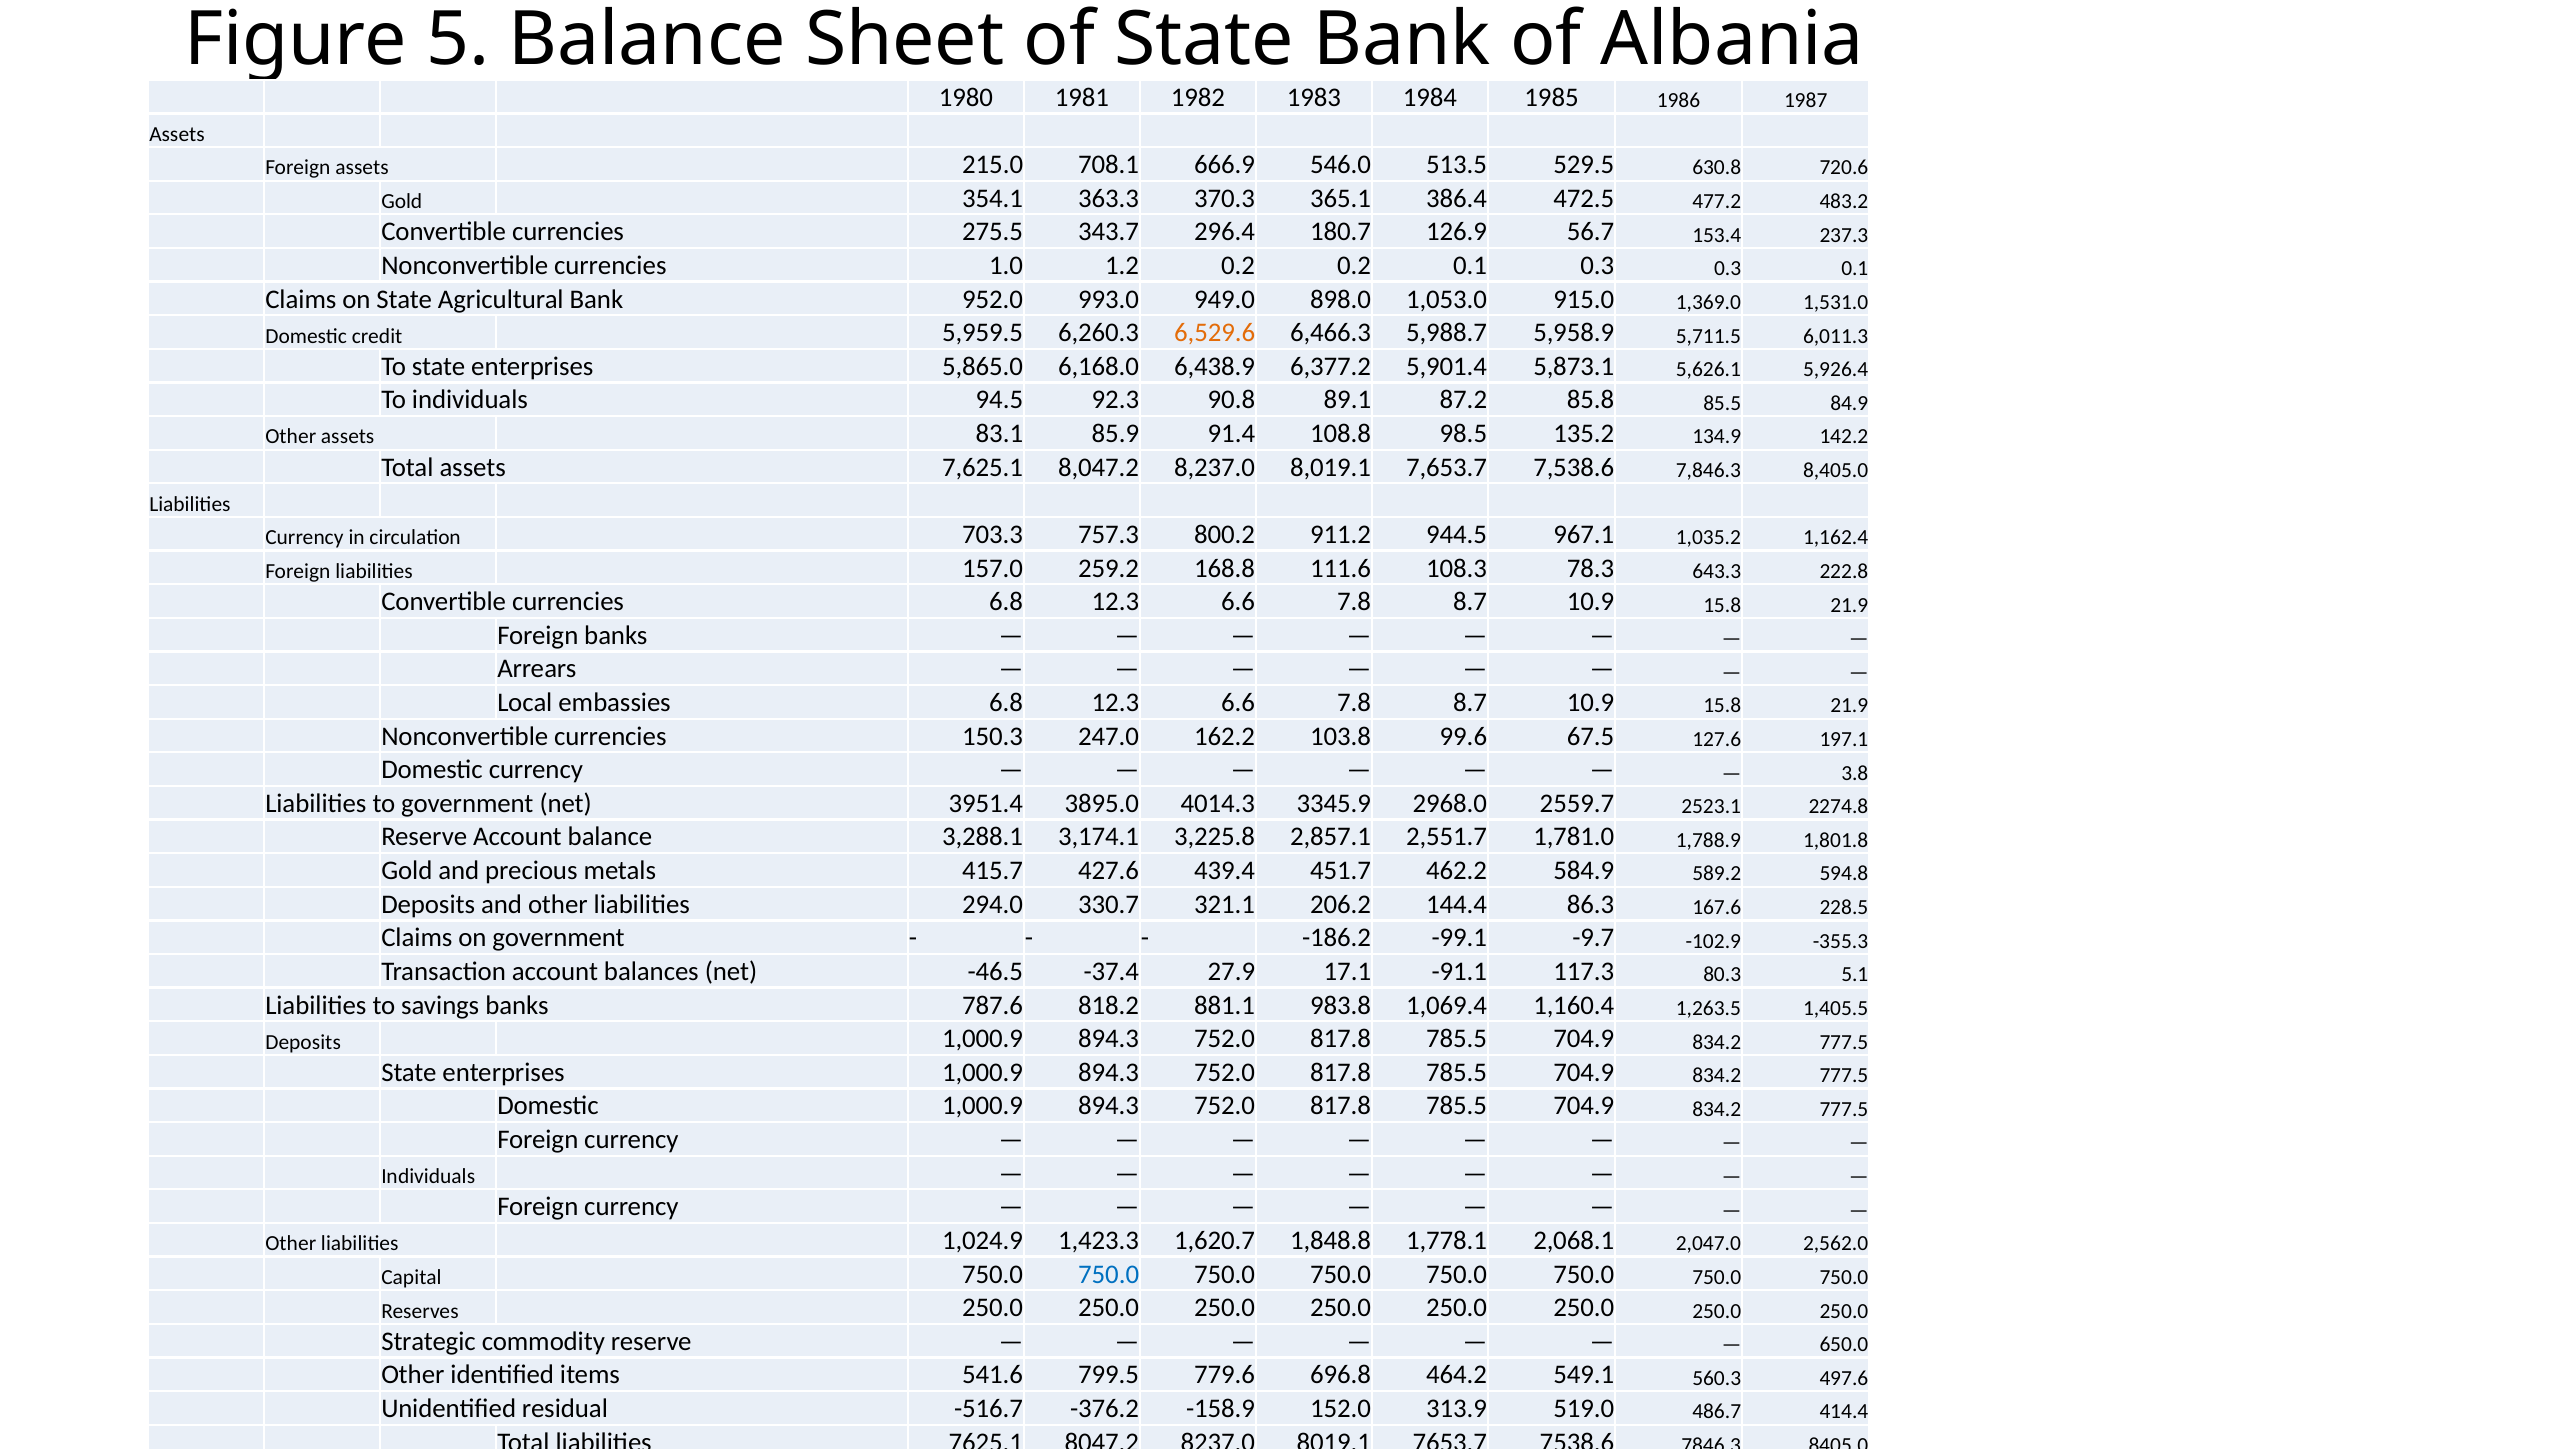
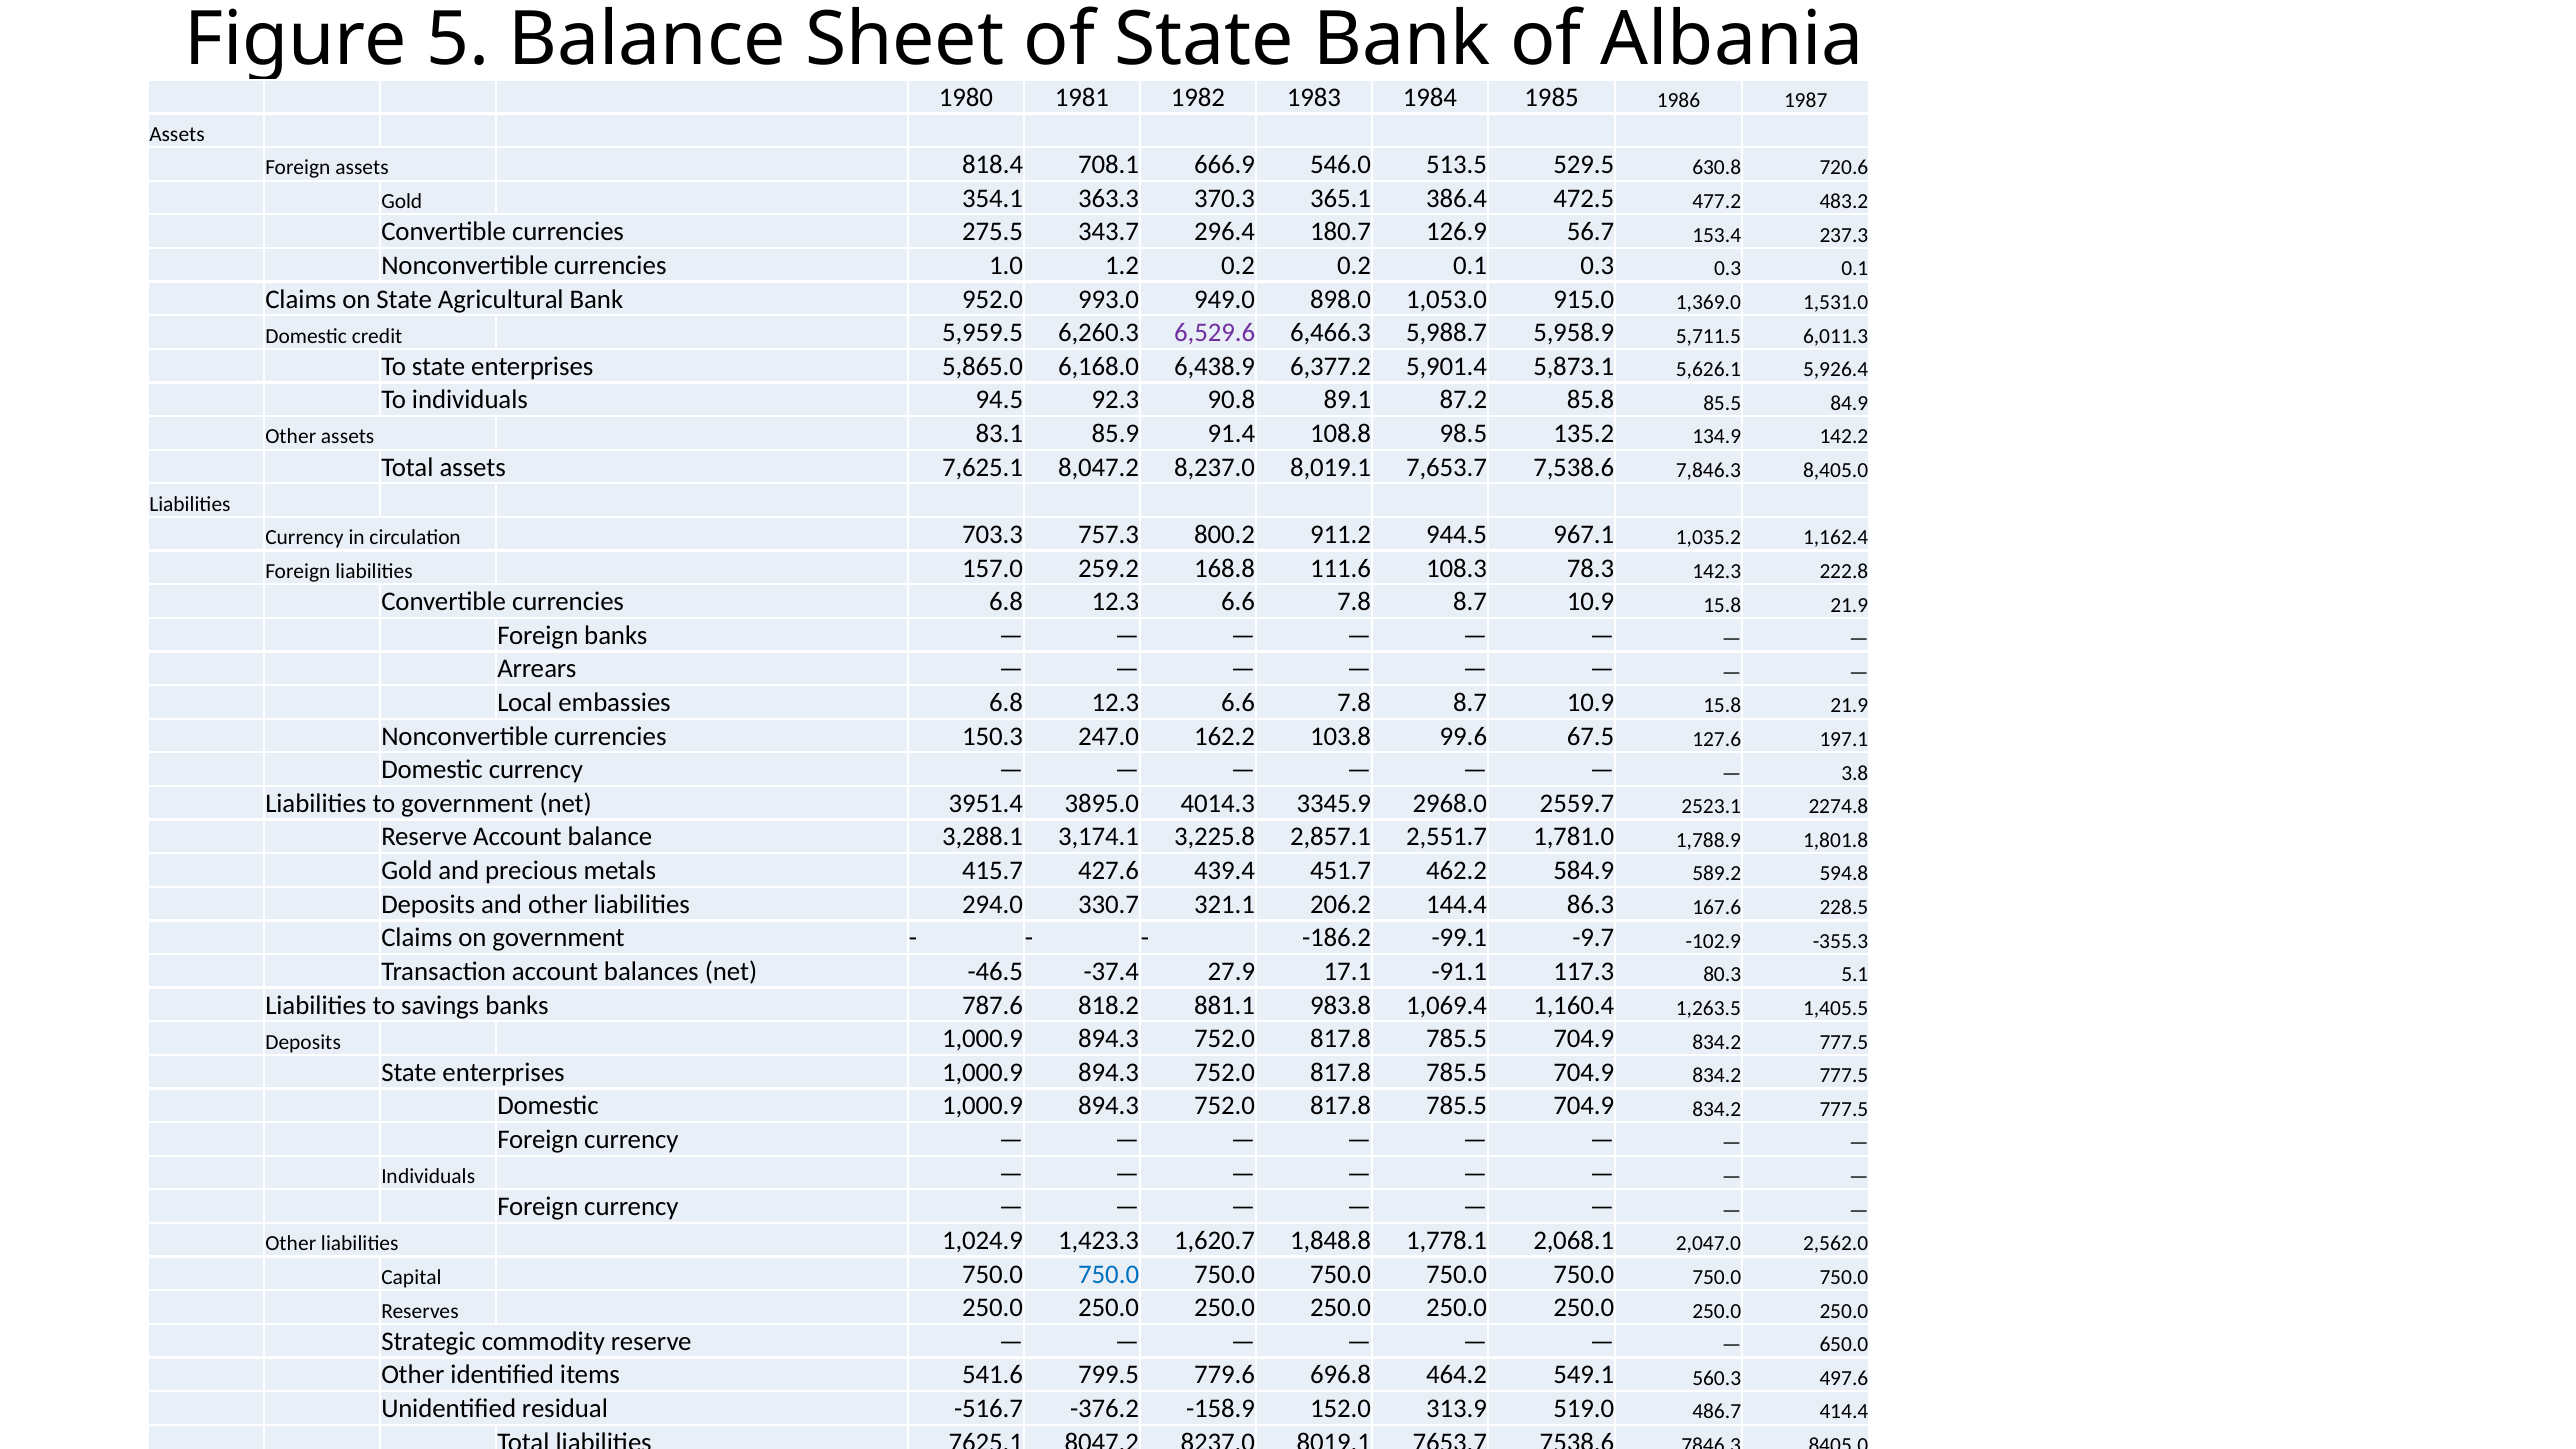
215.0: 215.0 -> 818.4 (993, 165)
6,529.6 colour: orange -> purple (1215, 333)
643.3: 643.3 -> 142.3 (1717, 571)
